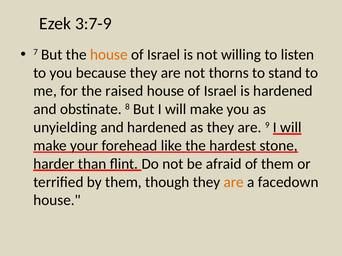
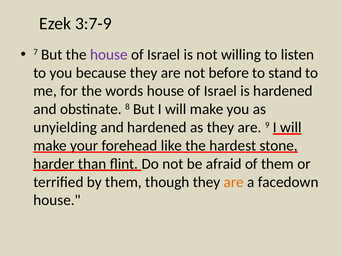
house colour: orange -> purple (109, 55)
thorns: thorns -> before (229, 73)
raised: raised -> words (124, 91)
